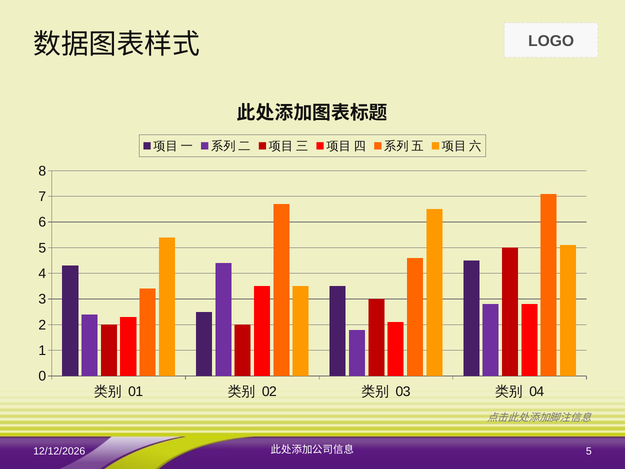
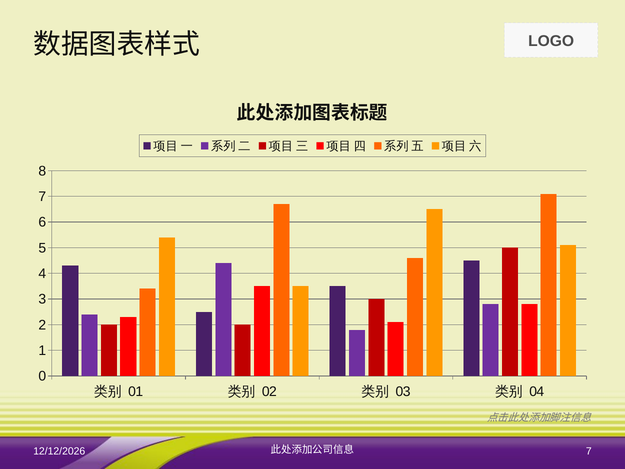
5: 5 -> 7 (589, 451)
